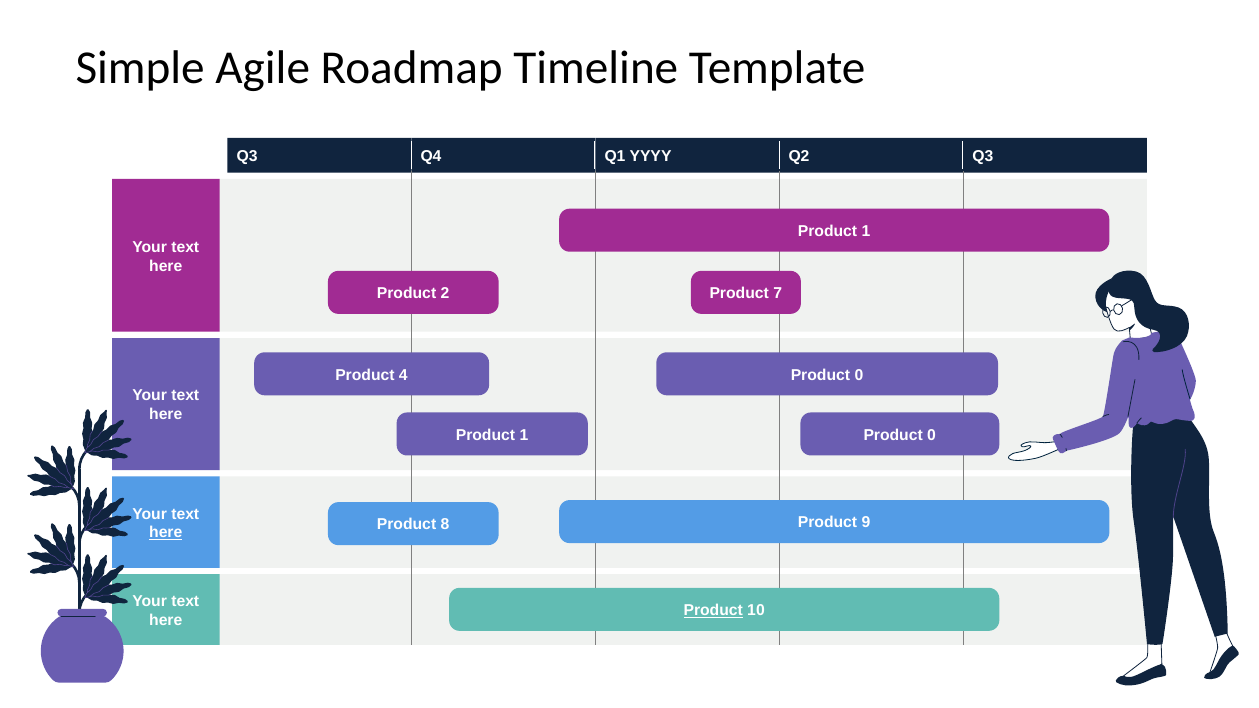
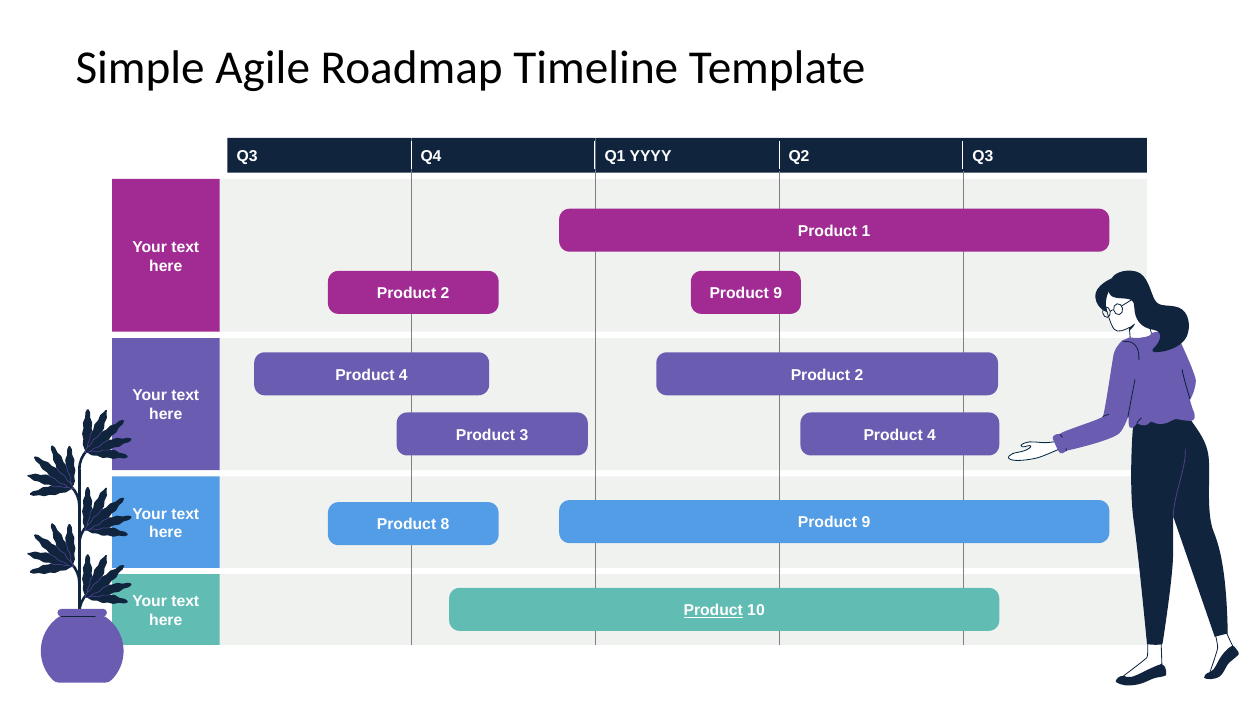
7: 7 -> 9 (778, 294)
0: 0 -> 2 (859, 375)
1: 1 -> 3 (524, 435)
0: 0 -> 4 (932, 435)
here underline: present -> none (166, 533)
